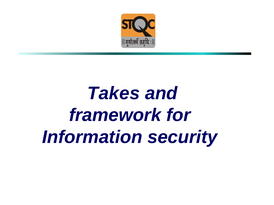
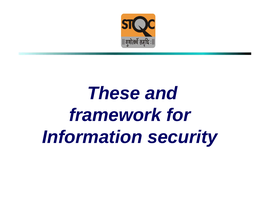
Takes: Takes -> These (114, 94)
